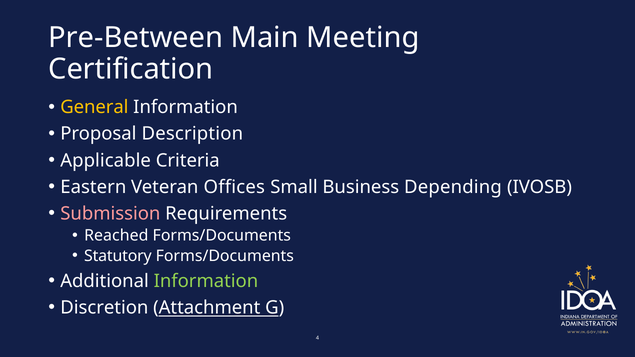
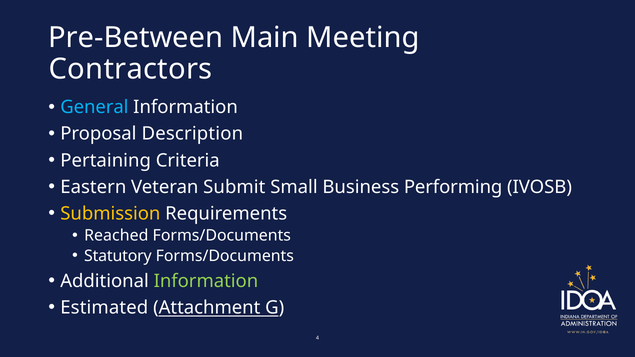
Certification: Certification -> Contractors (131, 69)
General colour: yellow -> light blue (94, 107)
Applicable: Applicable -> Pertaining (106, 160)
Offices: Offices -> Submit (234, 187)
Depending: Depending -> Performing (453, 187)
Submission colour: pink -> yellow (110, 214)
Discretion: Discretion -> Estimated (104, 308)
